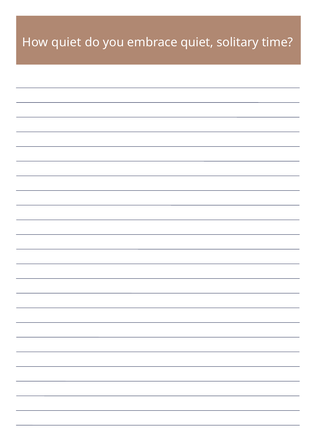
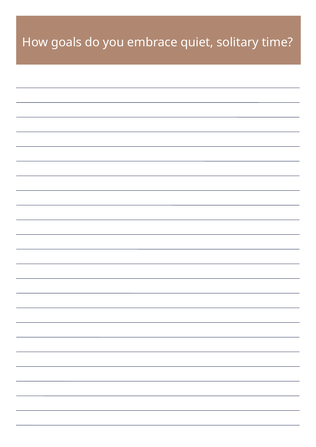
How quiet: quiet -> goals (66, 42)
